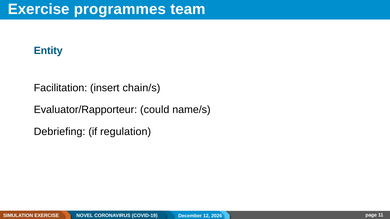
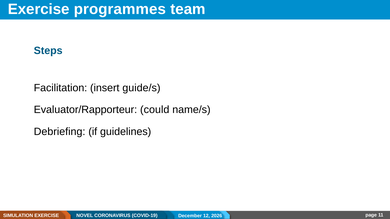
Entity: Entity -> Steps (48, 51)
chain/s: chain/s -> guide/s (141, 88)
regulation: regulation -> guidelines (126, 132)
